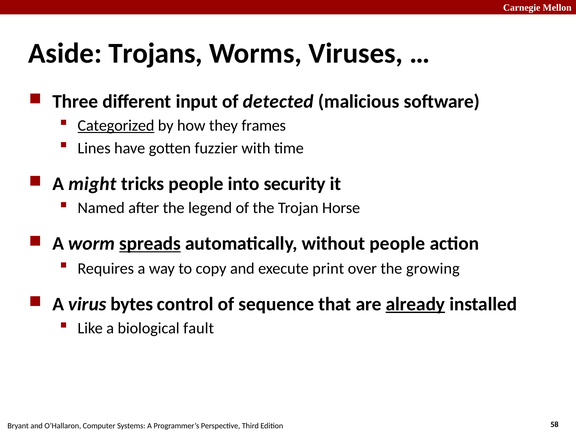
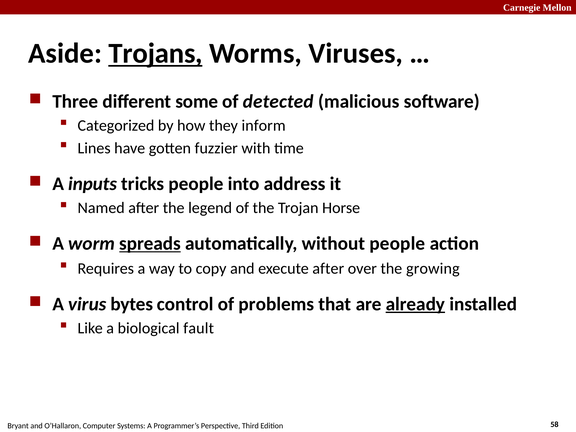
Trojans underline: none -> present (156, 53)
input: input -> some (197, 102)
Categorized underline: present -> none (116, 126)
frames: frames -> inform (264, 126)
might: might -> inputs (93, 184)
security: security -> address (295, 184)
execute print: print -> after (328, 268)
sequence: sequence -> problems (276, 304)
